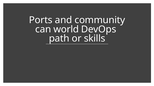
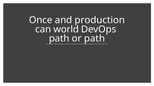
Ports: Ports -> Once (41, 20)
community: community -> production (100, 20)
or skills: skills -> path (95, 39)
